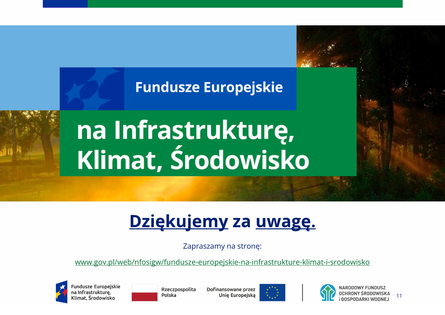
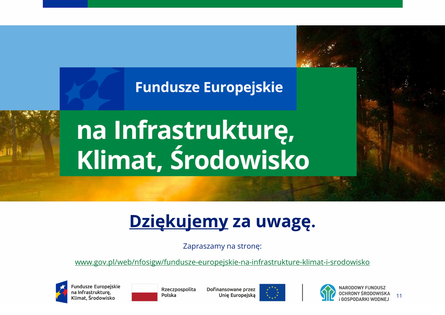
uwagę underline: present -> none (286, 221)
